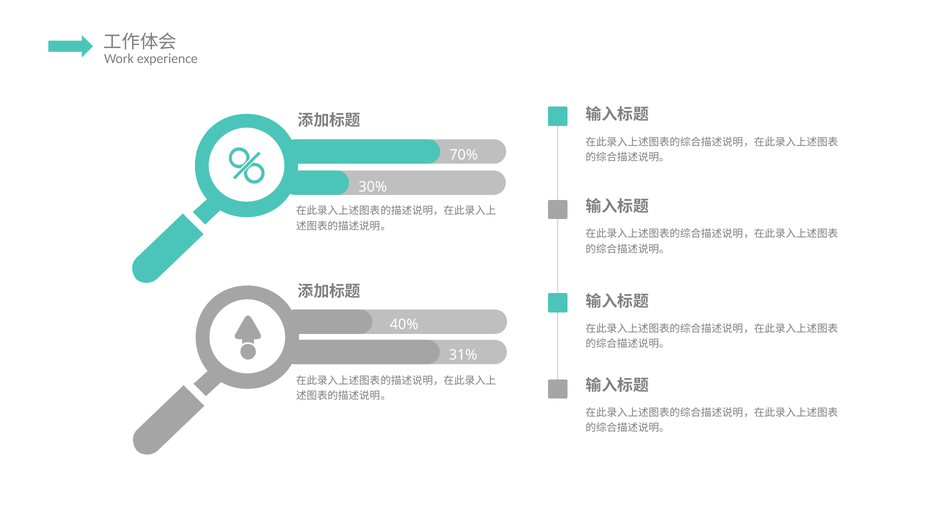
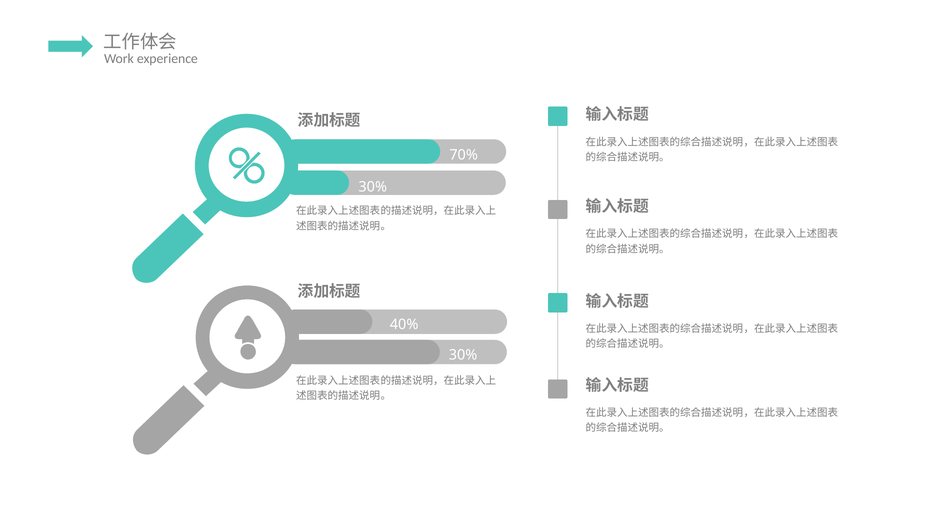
31%: 31% -> 30% (463, 355)
